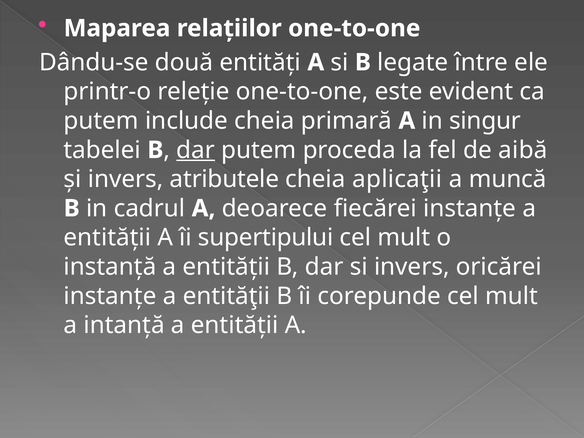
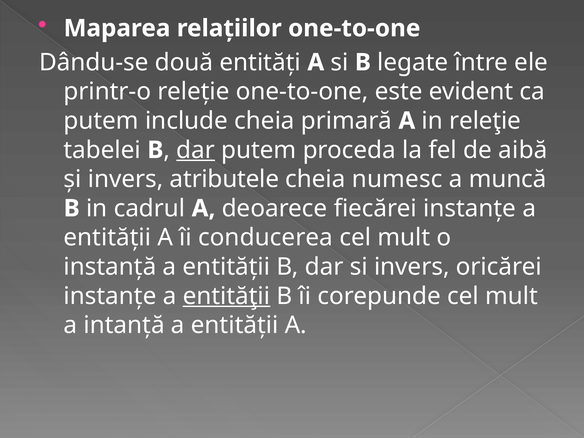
in singur: singur -> releţie (485, 121)
aplicaţii: aplicaţii -> numesc (397, 179)
supertipului: supertipului -> conducerea (266, 238)
entităţii underline: none -> present (226, 296)
